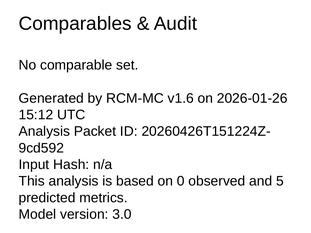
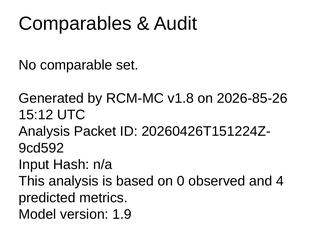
v1.6: v1.6 -> v1.8 (181, 98)
2026-01-26: 2026-01-26 -> 2026-85-26 (252, 98)
5: 5 -> 4 (280, 181)
3.0: 3.0 -> 1.9 (122, 215)
